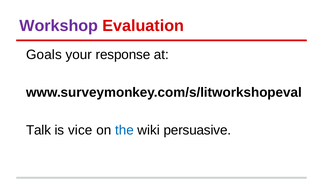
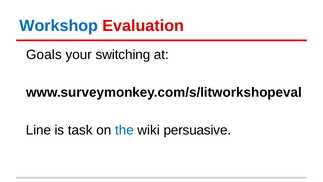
Workshop colour: purple -> blue (59, 26)
response: response -> switching (123, 55)
Talk: Talk -> Line (39, 130)
vice: vice -> task (80, 130)
